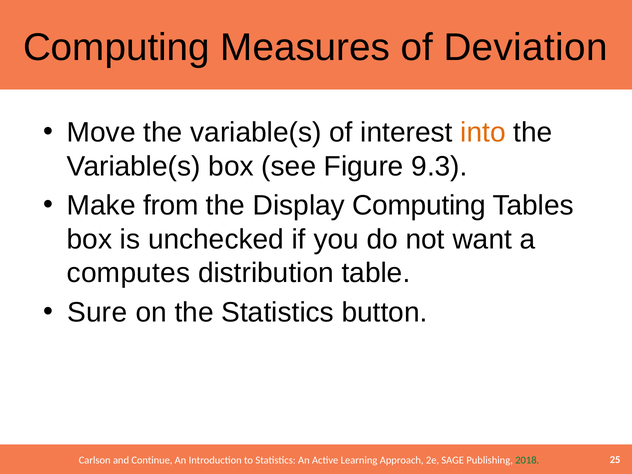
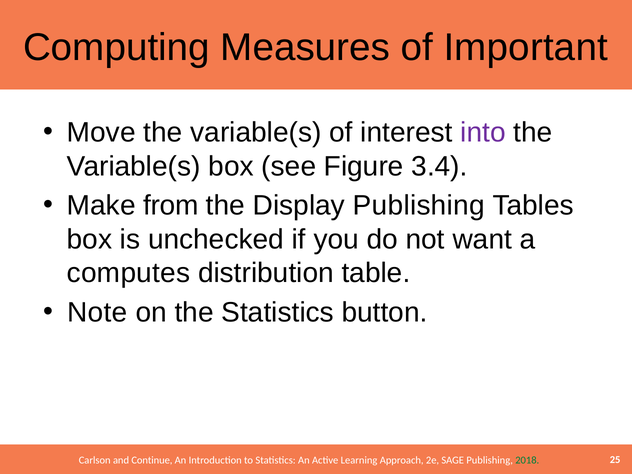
Deviation: Deviation -> Important (526, 47)
into colour: orange -> purple (483, 133)
9.3: 9.3 -> 3.4 (439, 166)
Display Computing: Computing -> Publishing (419, 206)
Sure: Sure -> Note (97, 312)
